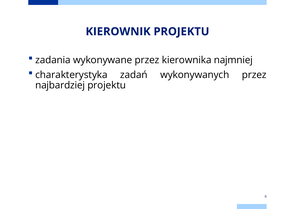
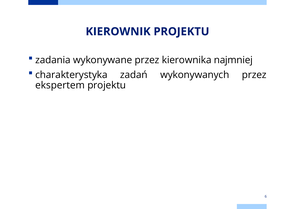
najbardziej: najbardziej -> ekspertem (60, 85)
